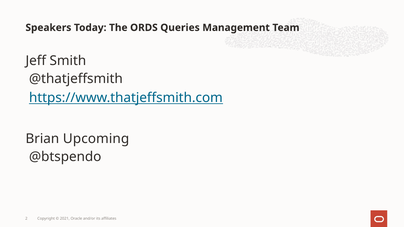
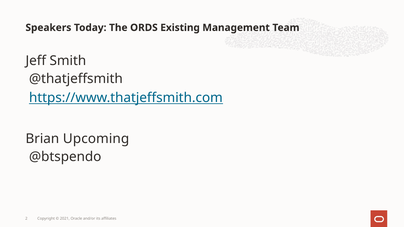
Queries: Queries -> Existing (180, 28)
